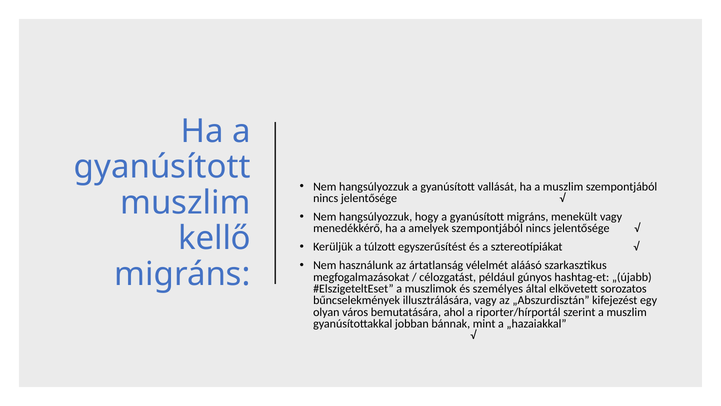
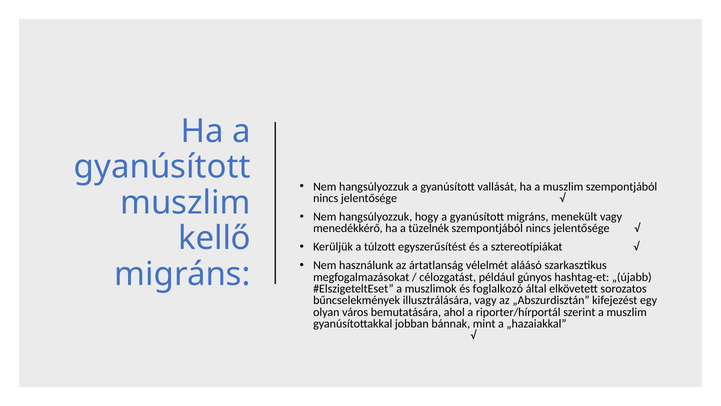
amelyek: amelyek -> tüzelnék (429, 228)
személyes: személyes -> foglalkozó (498, 288)
